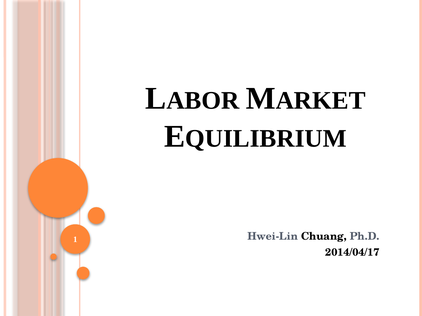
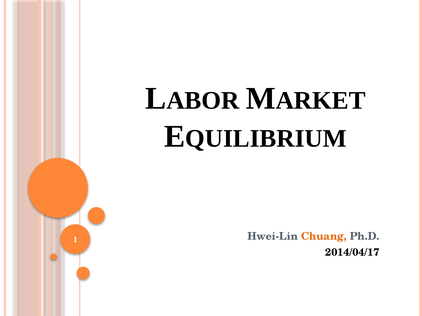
Chuang colour: black -> orange (324, 237)
